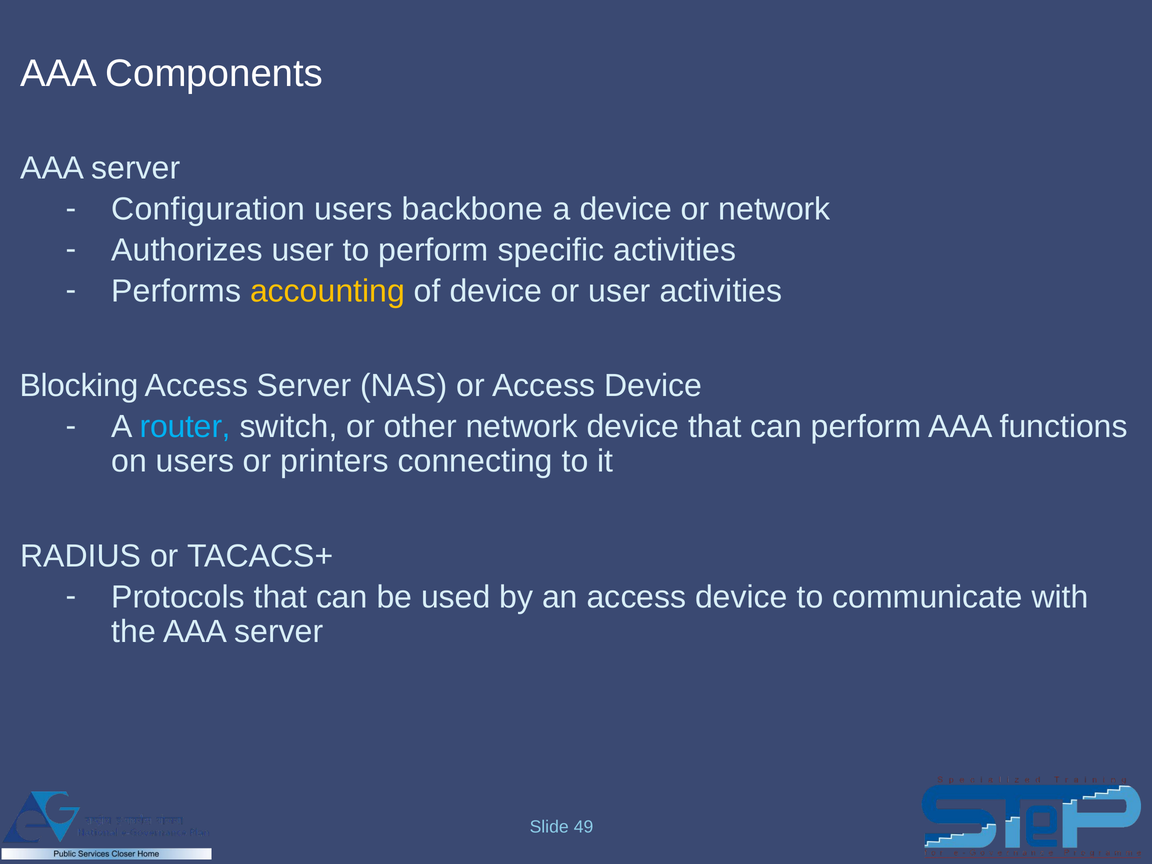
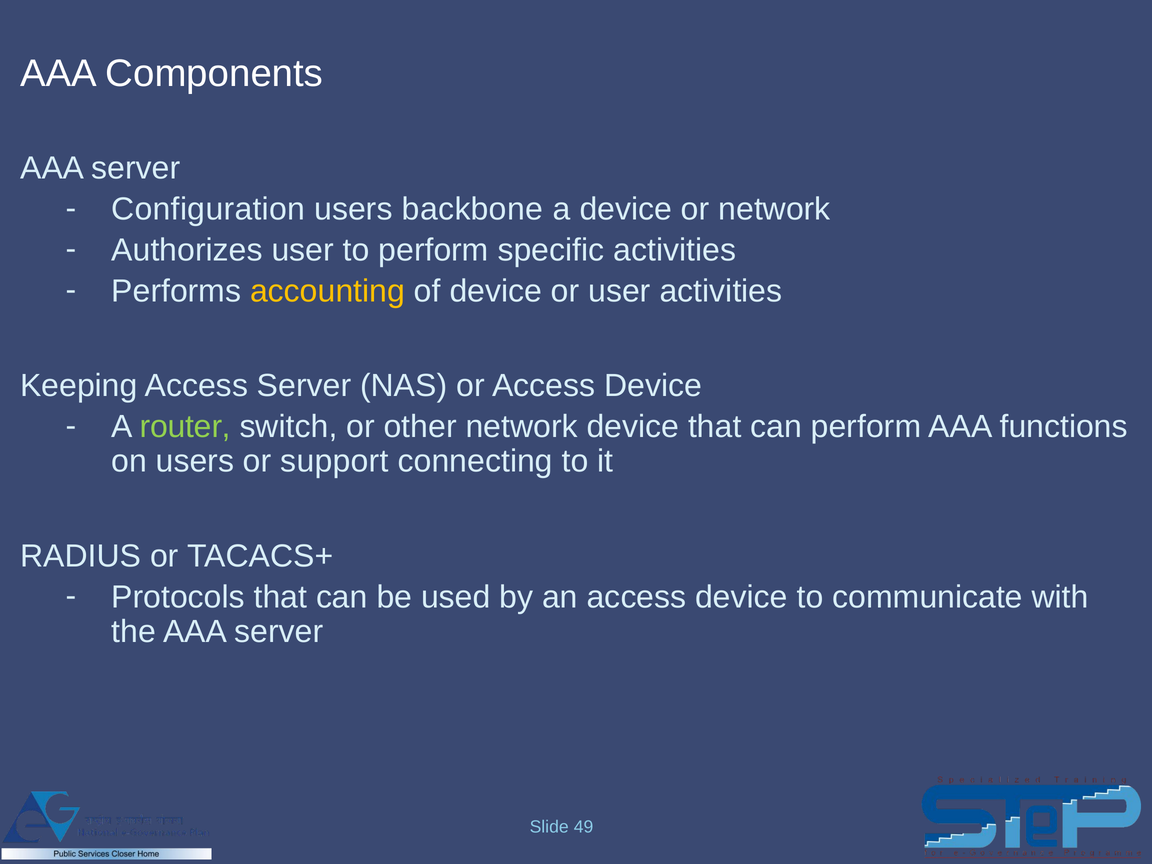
Blocking: Blocking -> Keeping (79, 386)
router colour: light blue -> light green (185, 427)
printers: printers -> support (335, 461)
